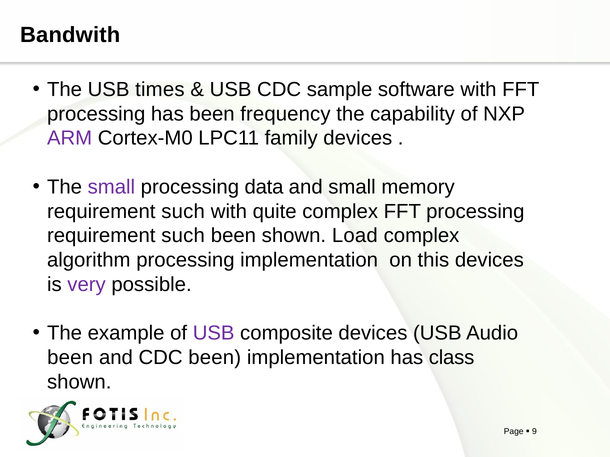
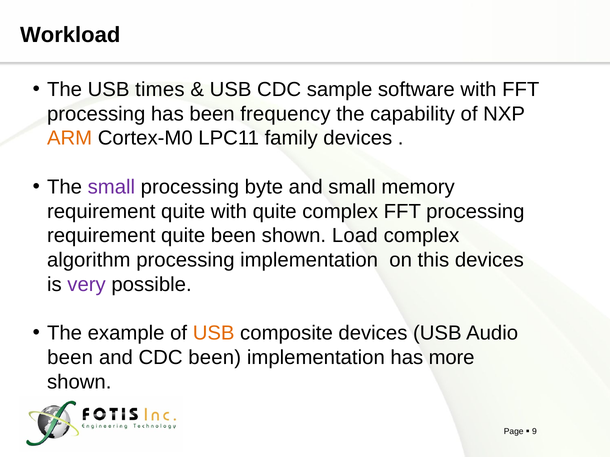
Bandwith: Bandwith -> Workload (70, 35)
ARM colour: purple -> orange (70, 138)
data: data -> byte (264, 187)
such: such -> quite (183, 212)
such: such -> quite (183, 236)
USB colour: purple -> orange (214, 334)
class: class -> more (452, 358)
